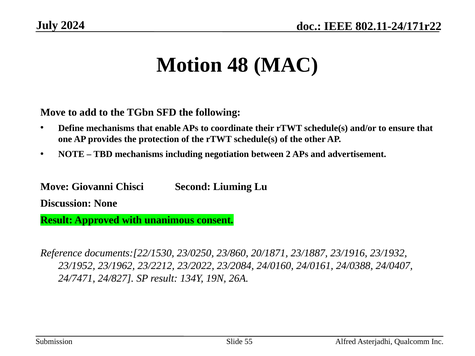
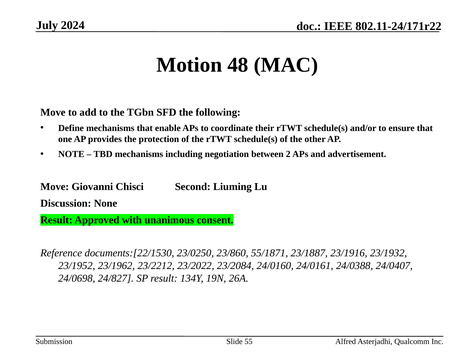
20/1871: 20/1871 -> 55/1871 (270, 253)
24/7471: 24/7471 -> 24/0698 (77, 279)
